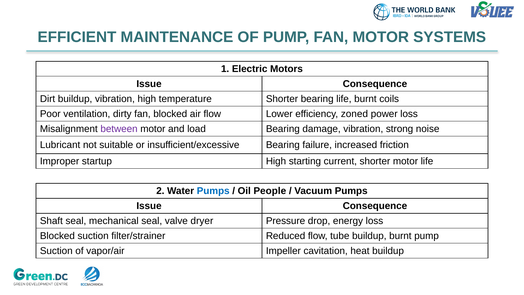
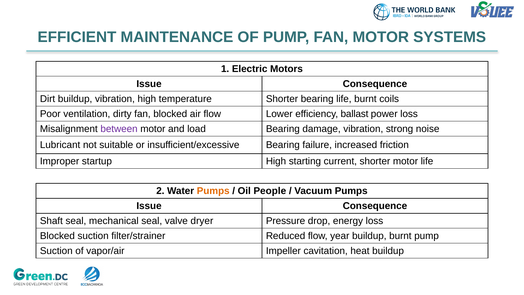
zoned: zoned -> ballast (355, 114)
Pumps colour: blue -> orange (213, 191)
tube: tube -> year (340, 236)
